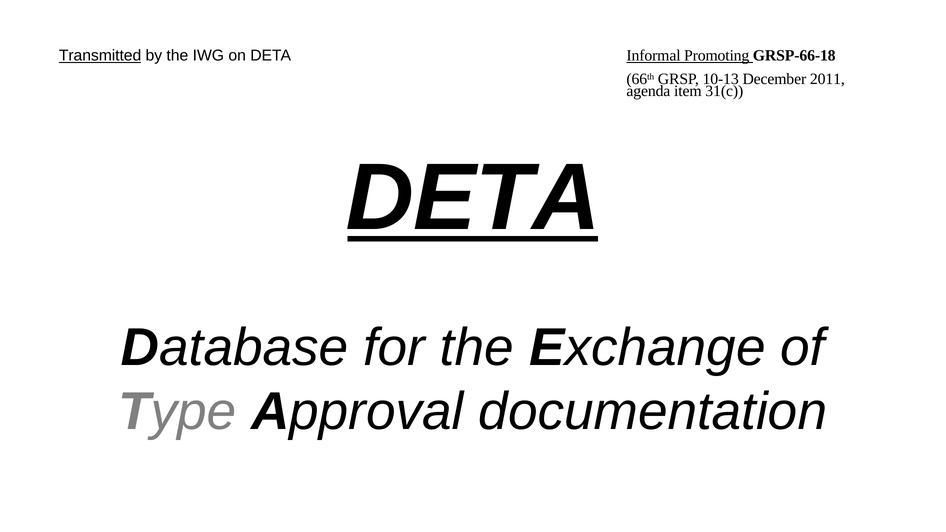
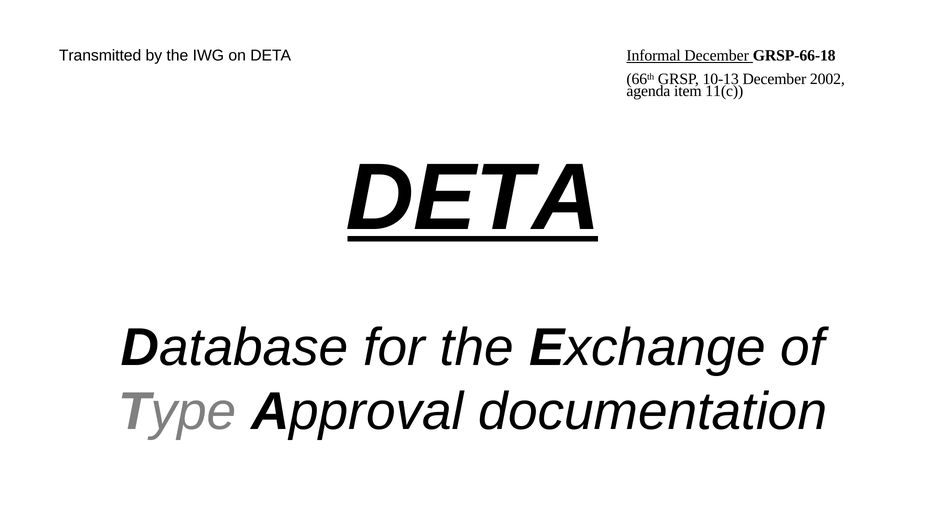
Transmitted underline: present -> none (100, 56)
Informal Promoting: Promoting -> December (717, 56)
2011: 2011 -> 2002 (827, 79)
31(c: 31(c -> 11(c (724, 91)
